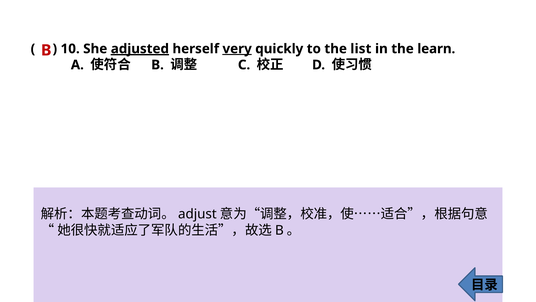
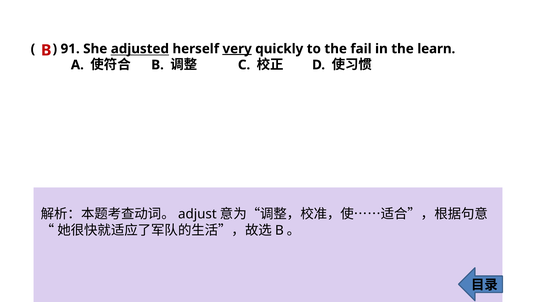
10: 10 -> 91 (70, 49)
adjusted underline: present -> none (140, 49)
list: list -> fail (361, 49)
